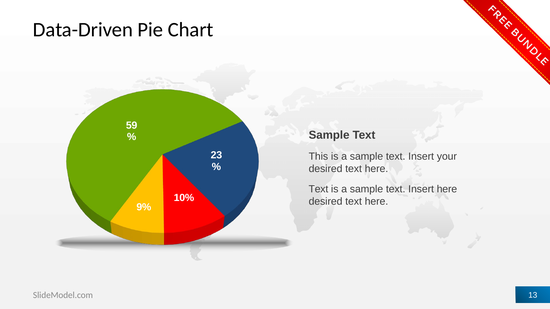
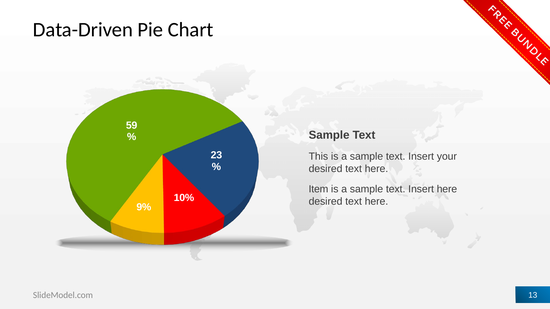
Text: Text -> Item (318, 189)
